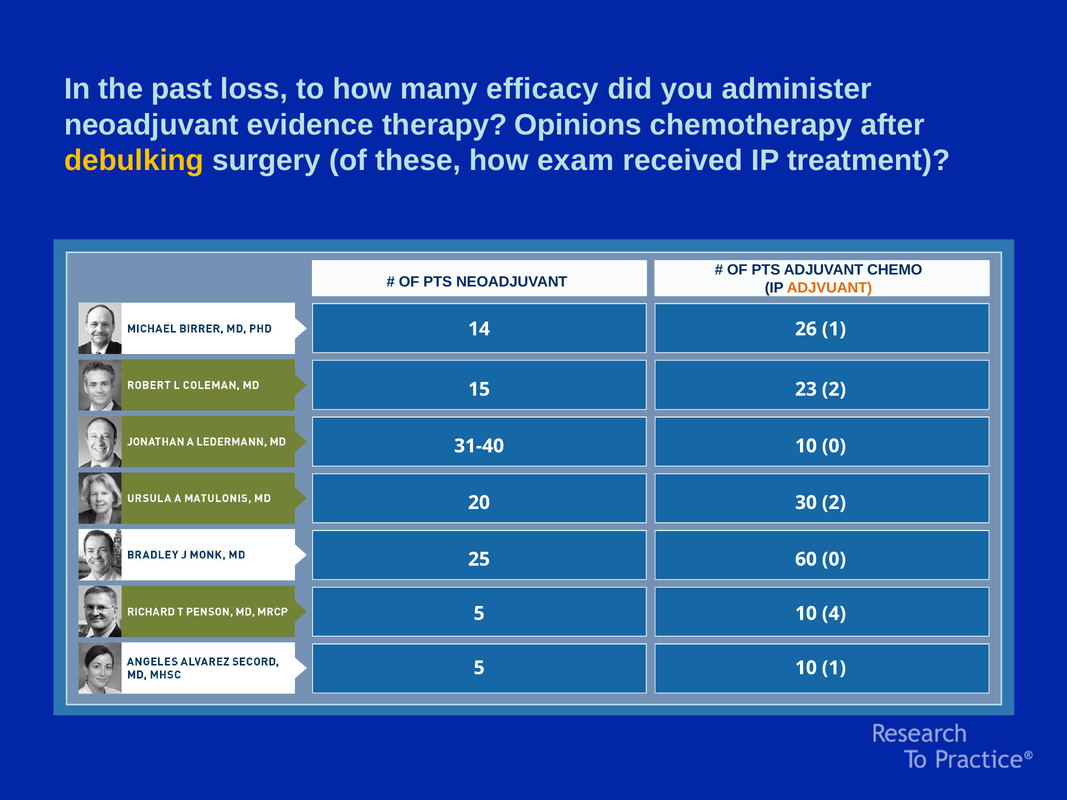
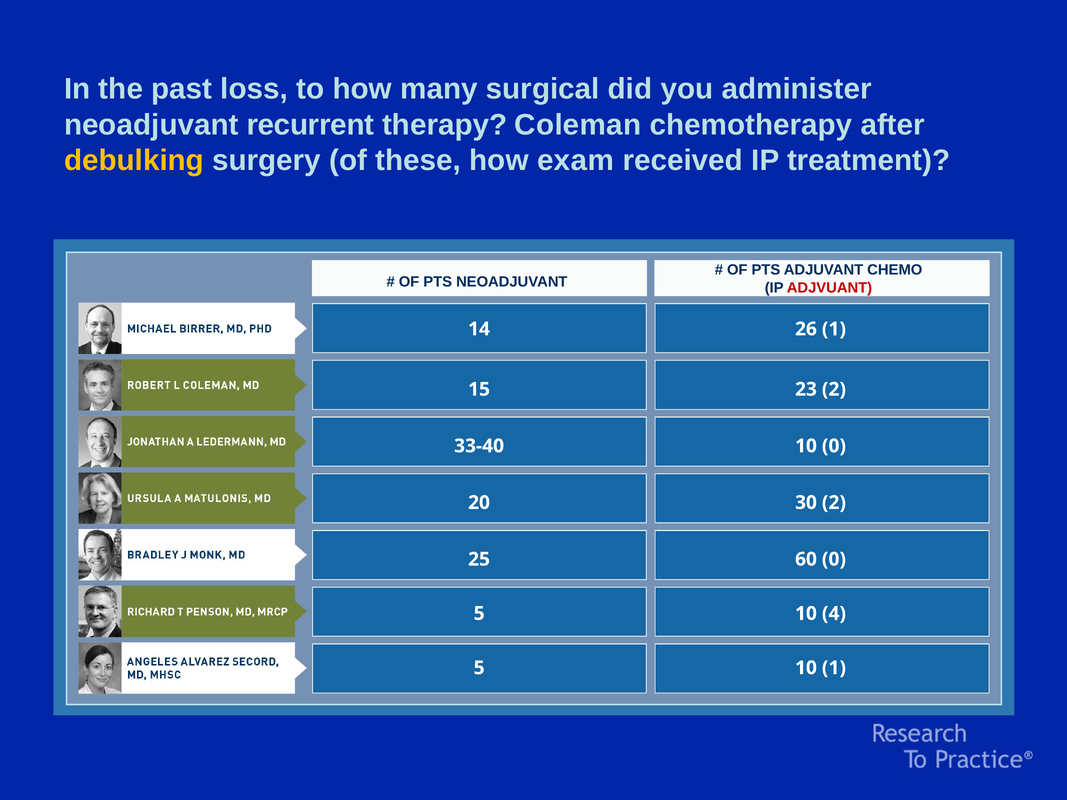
efficacy: efficacy -> surgical (543, 89)
evidence: evidence -> recurrent (310, 125)
Opinions: Opinions -> Coleman (578, 125)
ADJVUANT colour: orange -> red (829, 288)
31-40: 31-40 -> 33-40 (479, 446)
